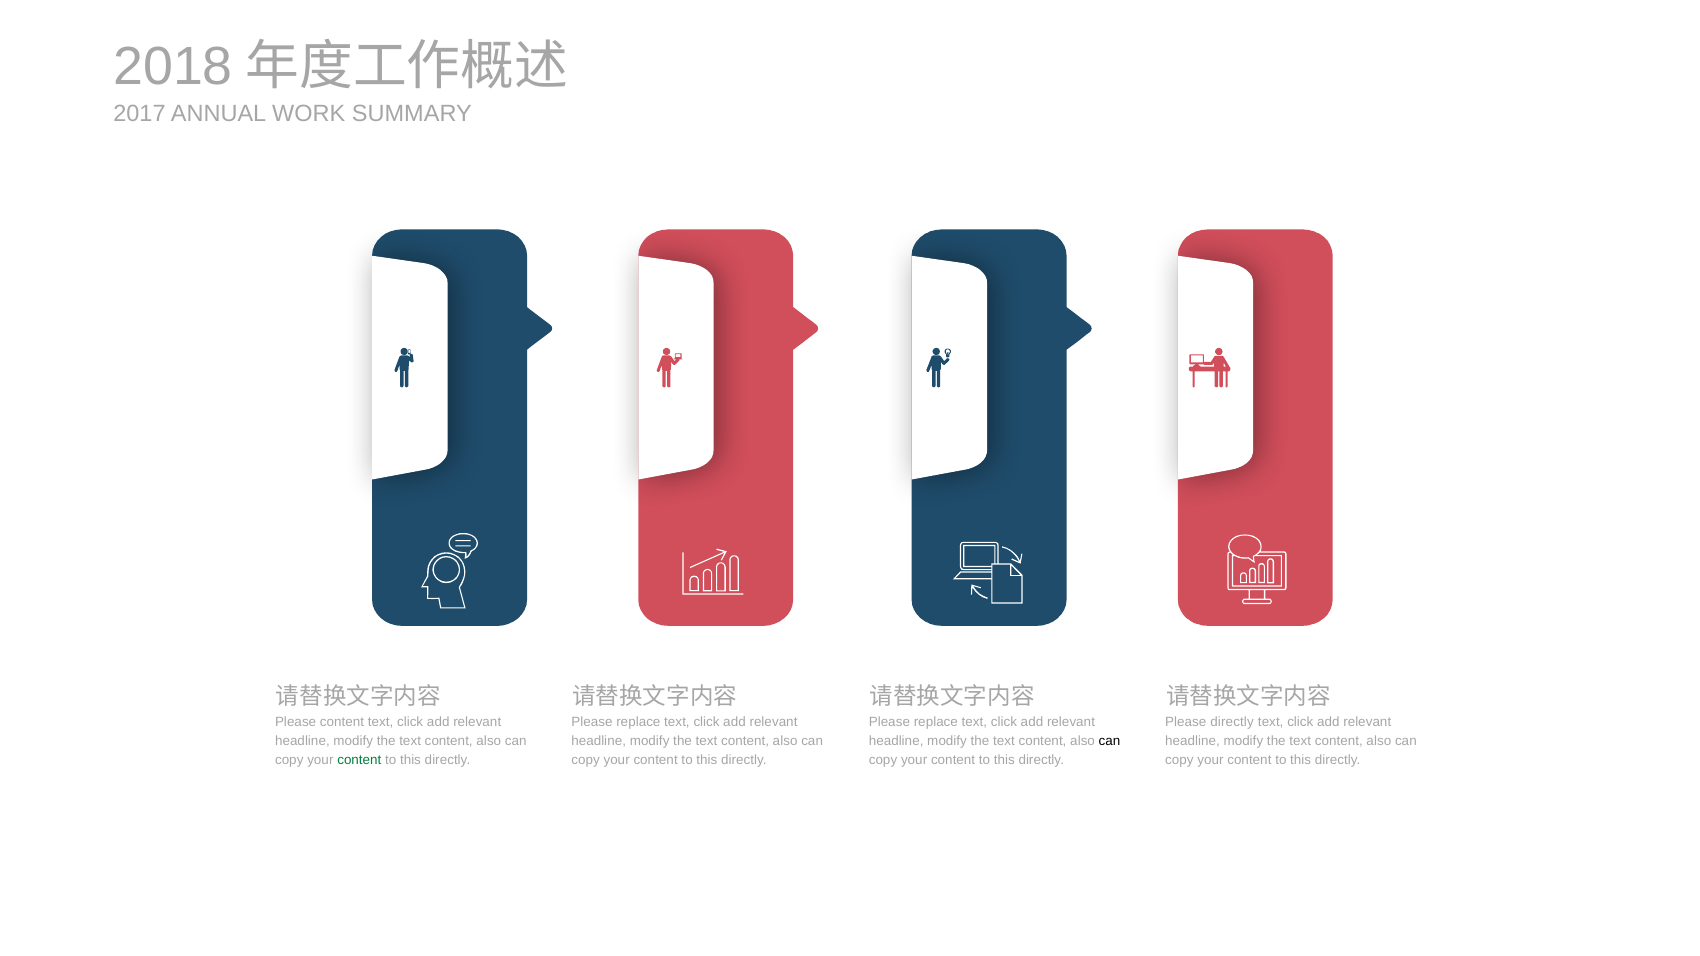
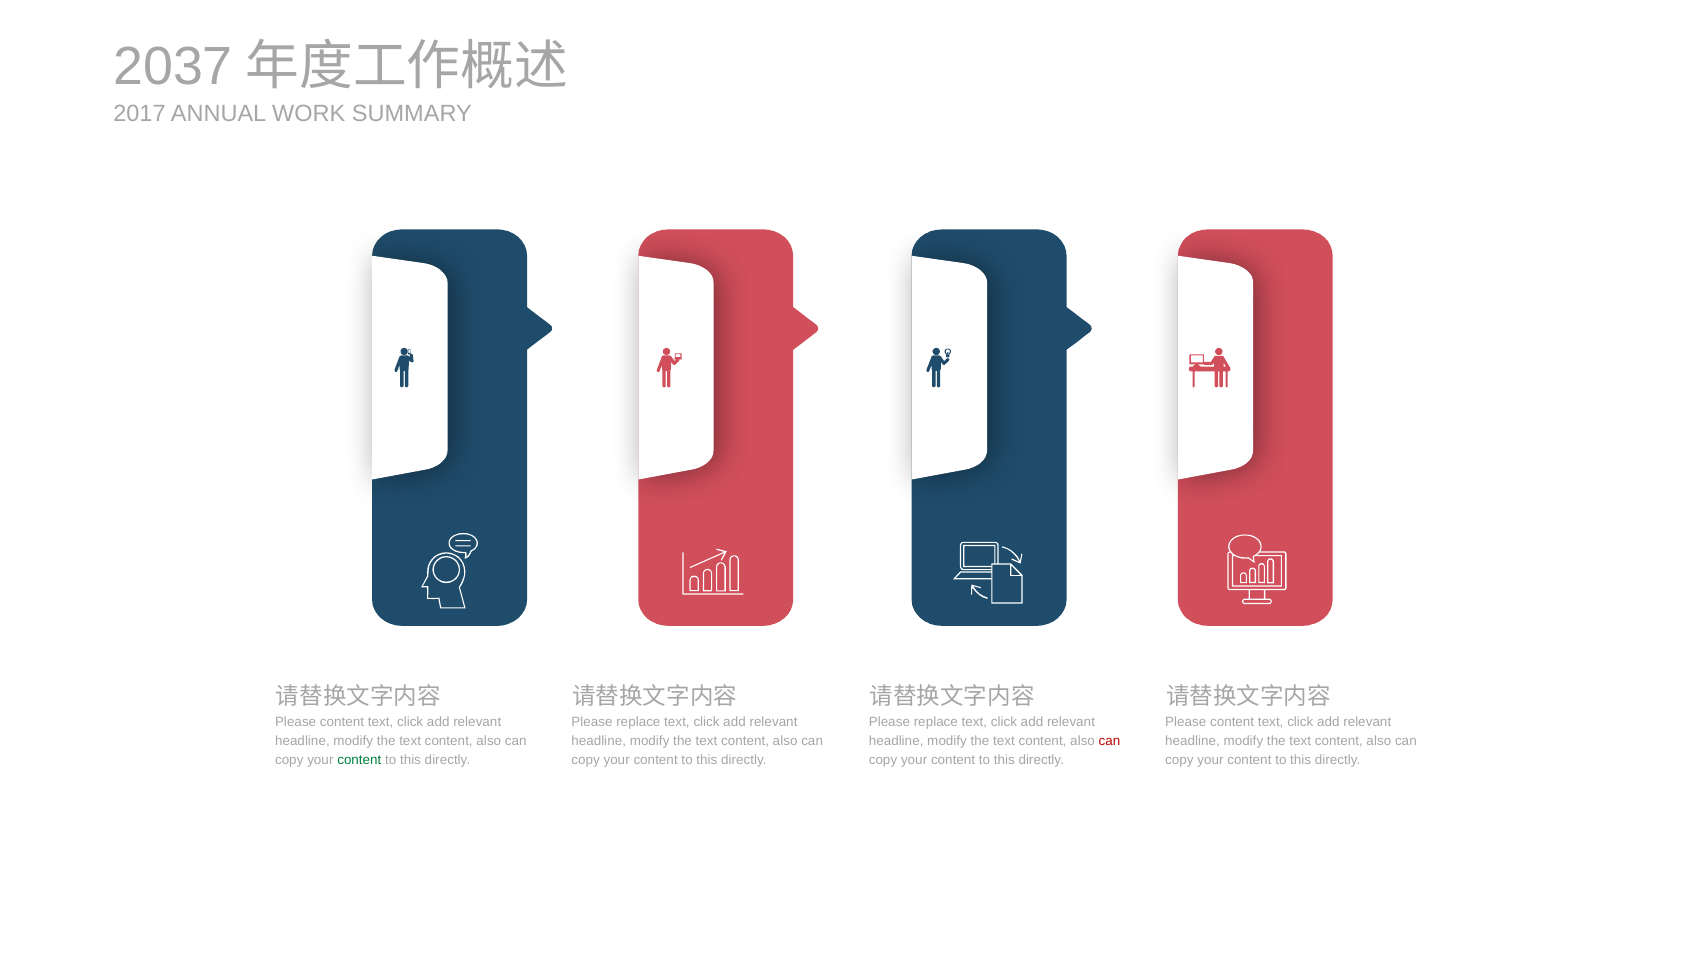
2018: 2018 -> 2037 (173, 67)
directly: directly -> content (1232, 722)
can colour: black -> red (1110, 741)
